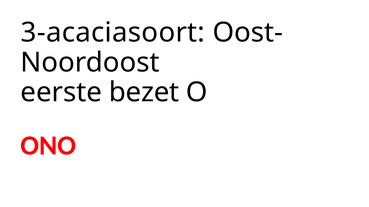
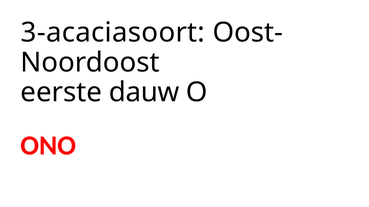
bezet: bezet -> dauw (144, 92)
